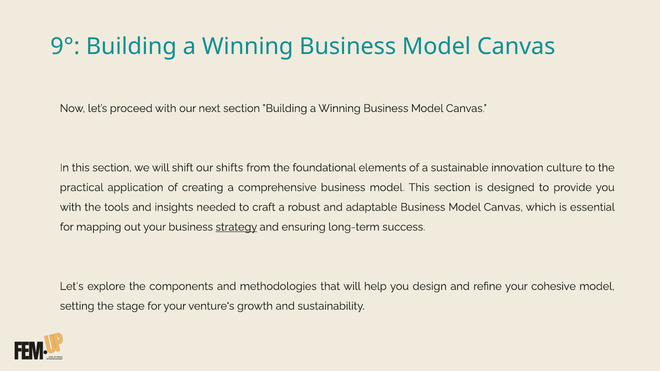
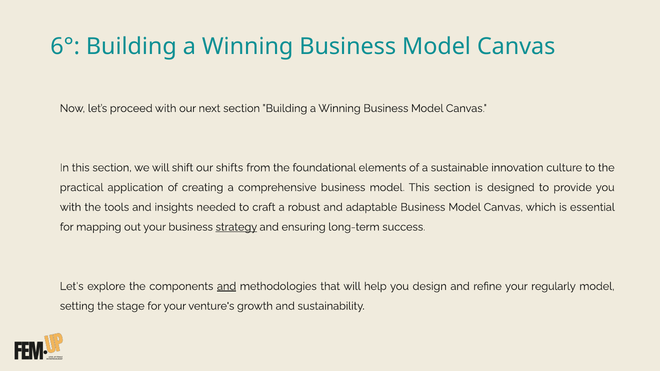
9°: 9° -> 6° (65, 47)
and underline: none -> present (227, 286)
cohesive: cohesive -> regularly (554, 286)
